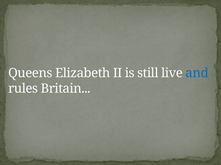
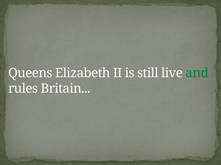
and colour: blue -> green (197, 73)
